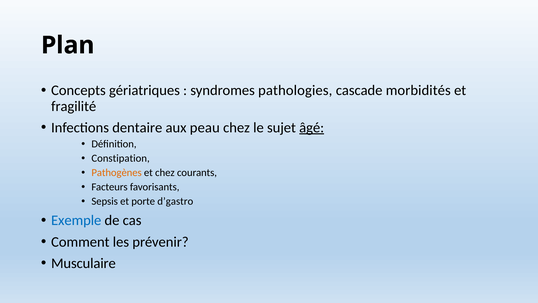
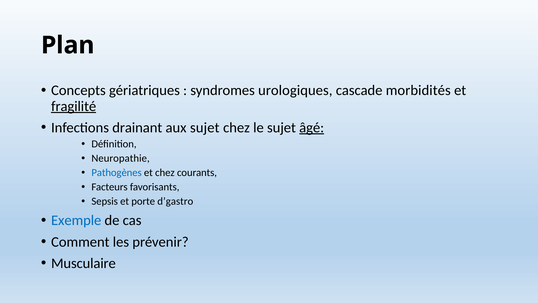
pathologies: pathologies -> urologiques (295, 90)
fragilité underline: none -> present (74, 106)
dentaire: dentaire -> drainant (137, 127)
aux peau: peau -> sujet (205, 127)
Constipation: Constipation -> Neuropathie (121, 158)
Pathogènes colour: orange -> blue (117, 172)
